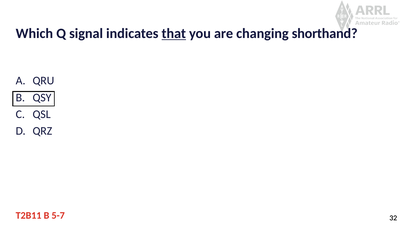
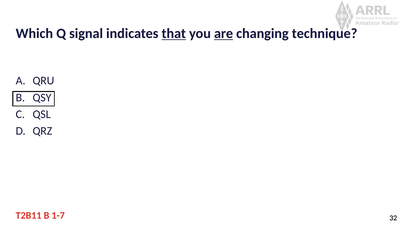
are underline: none -> present (224, 34)
shorthand: shorthand -> technique (325, 34)
5-7: 5-7 -> 1-7 (58, 215)
